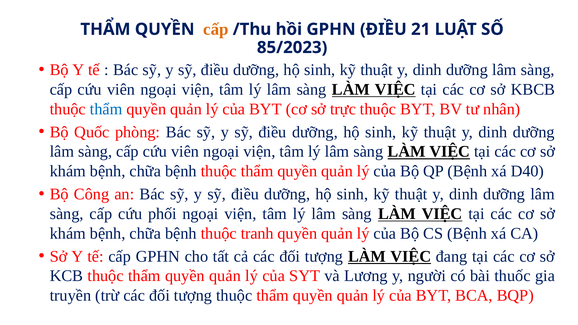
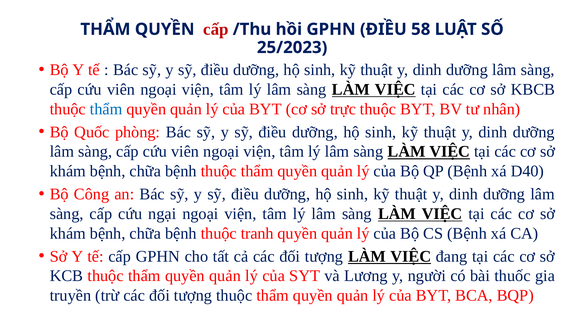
cấp colour: orange -> red (216, 29)
21: 21 -> 58 (421, 29)
85/2023: 85/2023 -> 25/2023 (292, 47)
phối: phối -> ngại (162, 214)
